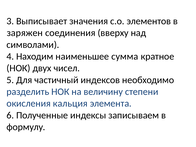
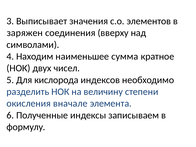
частичный: частичный -> кислорода (56, 80)
кальция: кальция -> вначале (70, 103)
